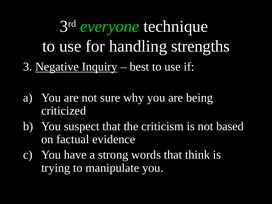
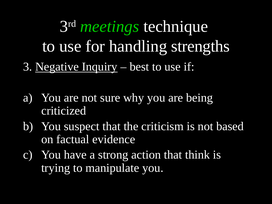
everyone: everyone -> meetings (110, 26)
words: words -> action (146, 155)
